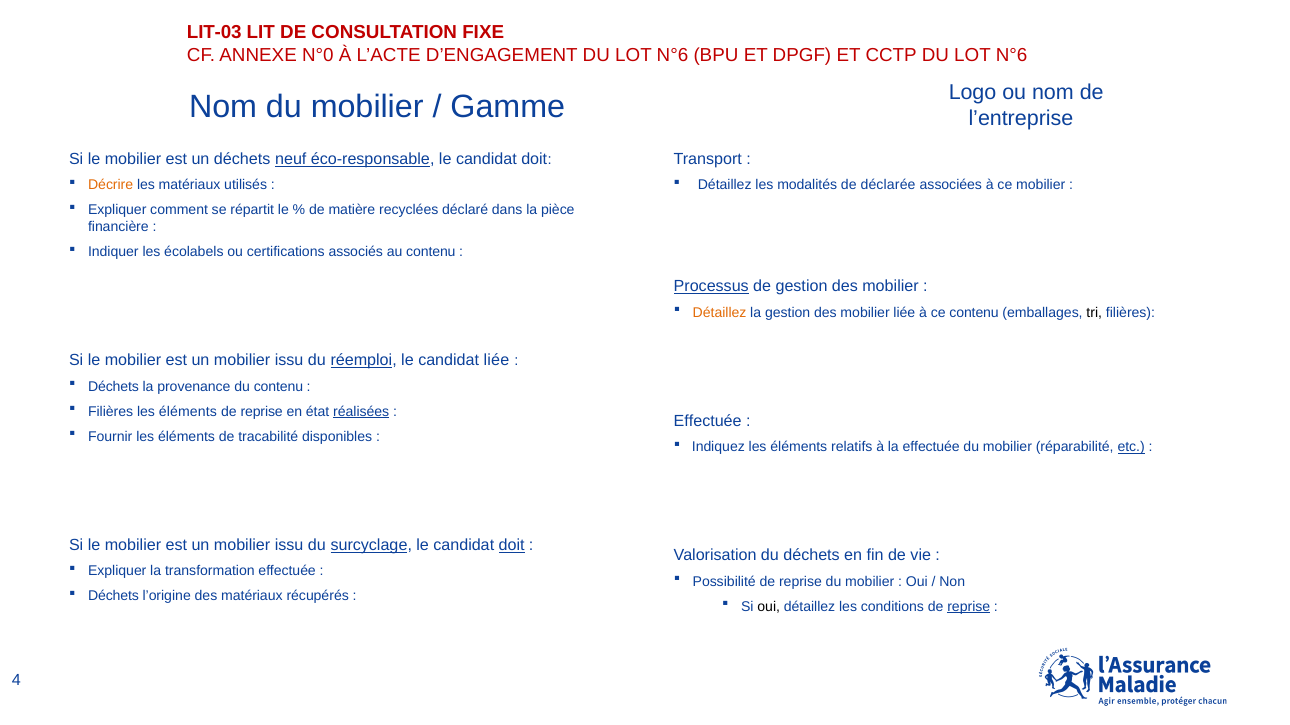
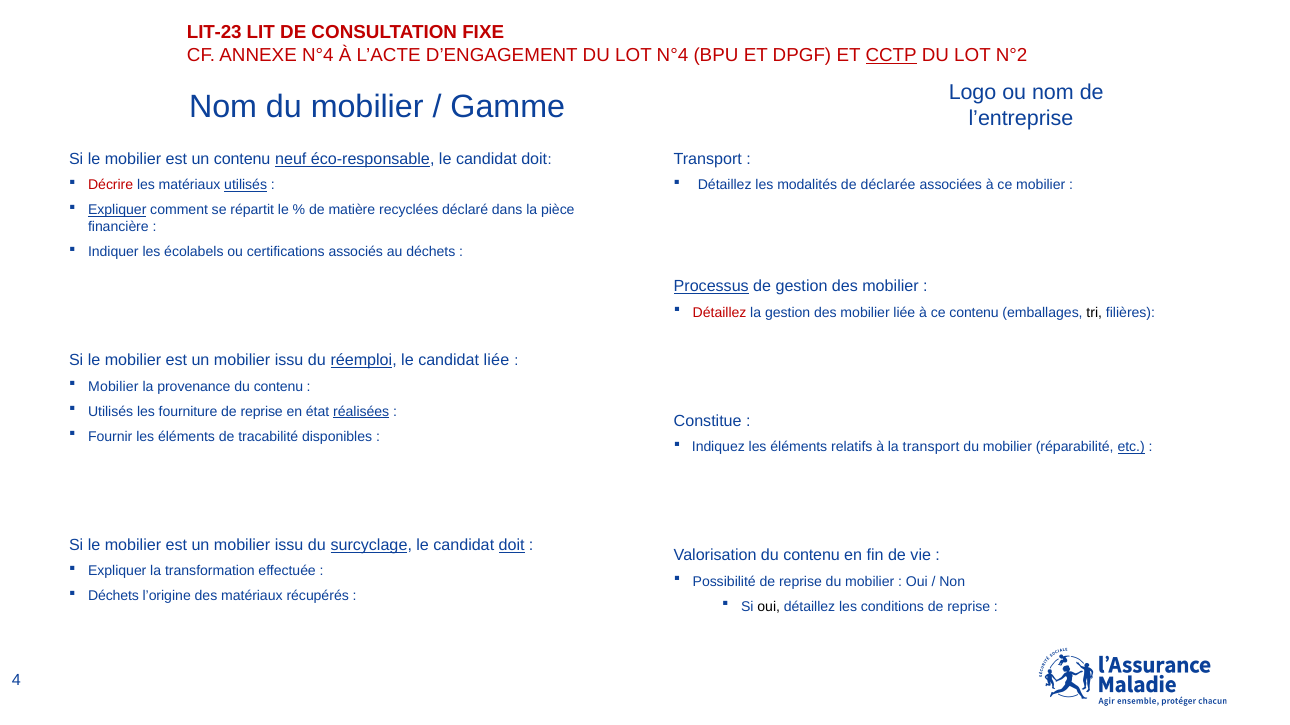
LIT-03: LIT-03 -> LIT-23 (214, 33)
ANNEXE N°0: N°0 -> N°4 (318, 55)
D’ENGAGEMENT DU LOT N°6: N°6 -> N°4 (672, 55)
CCTP underline: none -> present (891, 55)
N°6: N°6 -> N°2 (1012, 55)
un déchets: déchets -> contenu (242, 159)
Décrire colour: orange -> red (111, 185)
utilisés underline: none -> present (246, 185)
Expliquer underline: none -> present (117, 210)
au contenu: contenu -> déchets (431, 252)
Détaillez colour: orange -> red (720, 313)
Déchets: Déchets -> Mobilier (113, 387)
Filières: Filières -> Utilisés (111, 412)
éléments: éléments -> fourniture (188, 412)
Effectuée: Effectuée -> Constitue (708, 421)
la effectuée: effectuée -> transport (931, 447)
Valorisation du déchets: déchets -> contenu (812, 556)
reprise underline: present -> none (969, 607)
